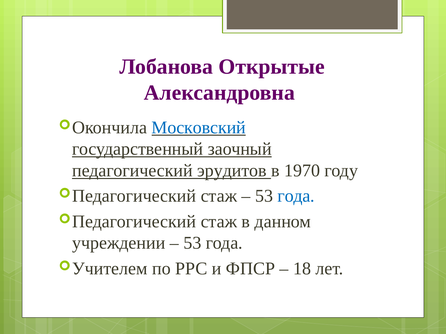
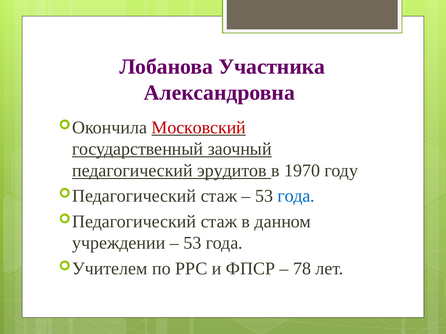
Открытые: Открытые -> Участника (272, 67)
Московский colour: blue -> red (199, 128)
18: 18 -> 78 (302, 269)
